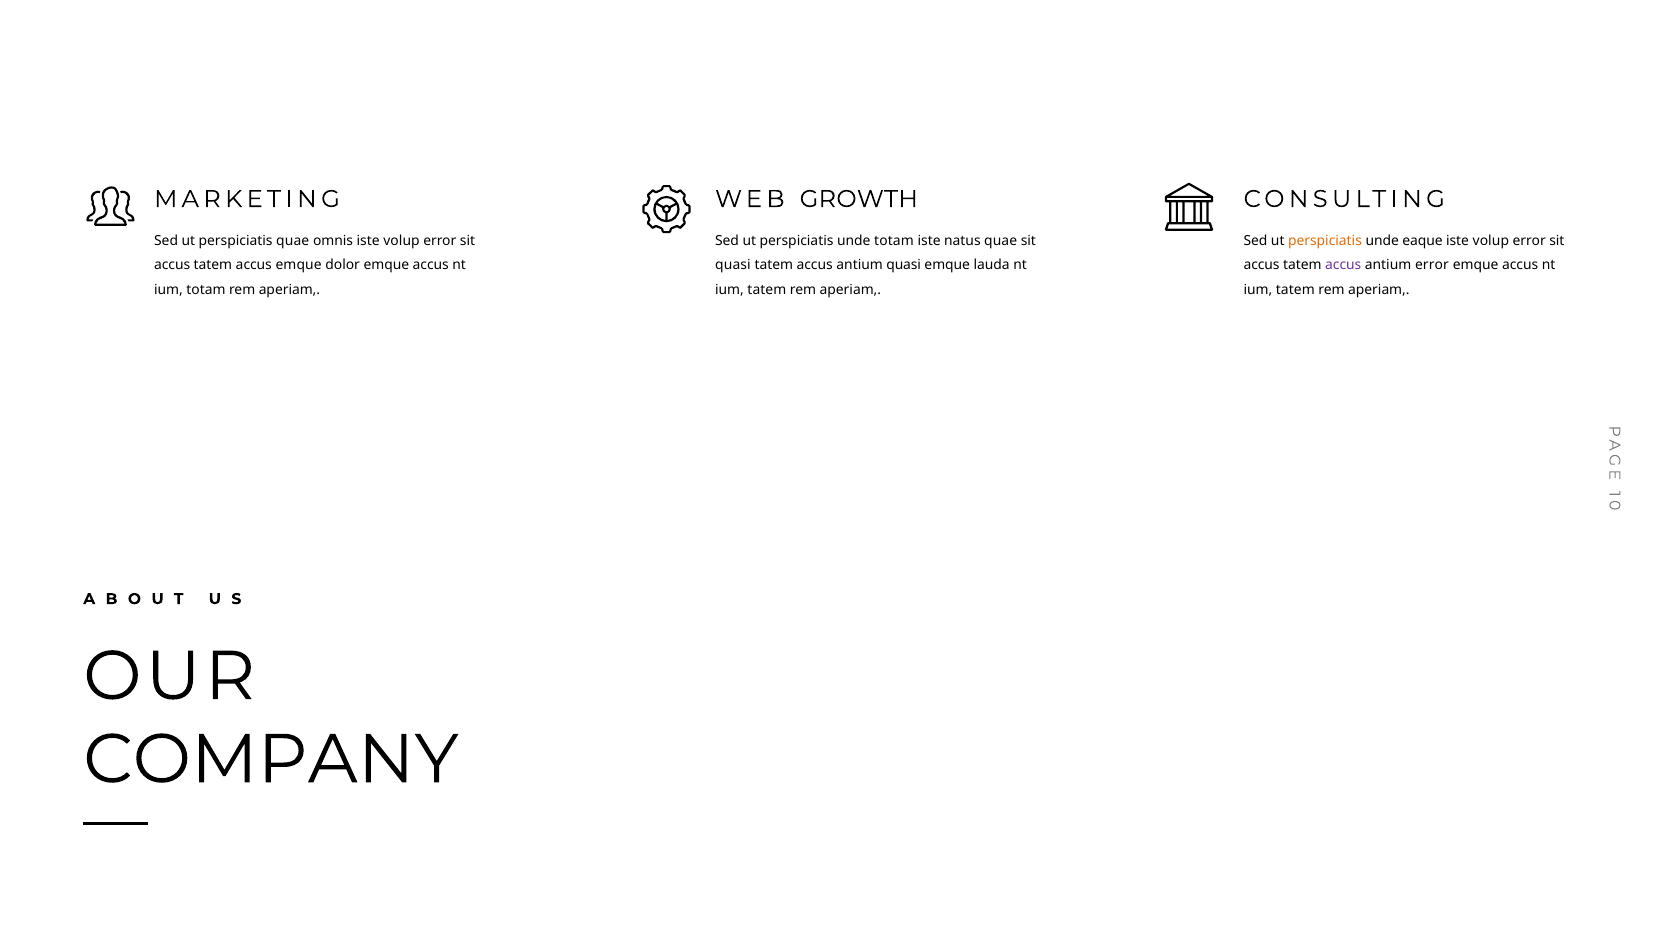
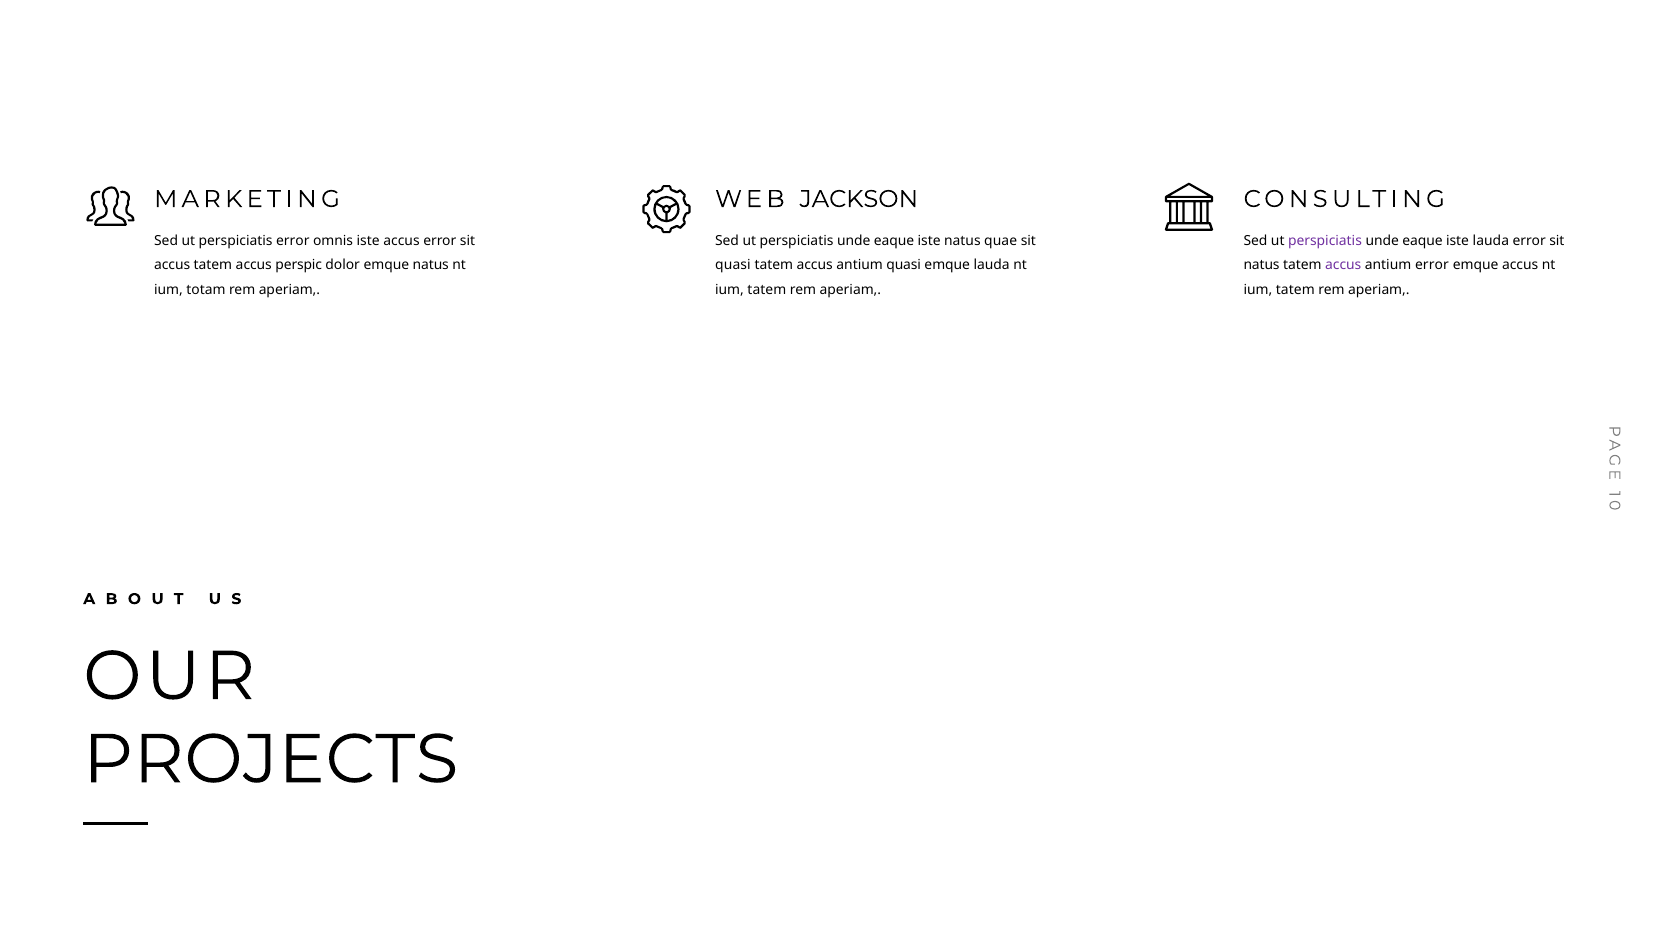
GROWTH: GROWTH -> JACKSON (859, 199)
perspiciatis quae: quae -> error (293, 241)
omnis iste volup: volup -> accus (401, 241)
totam: totam -> eaque (894, 241)
perspiciatis colour: orange -> purple (1325, 241)
volup: volup -> lauda (1491, 241)
accus emque: emque -> perspic (299, 266)
dolor emque accus: accus -> natus (431, 266)
accus: accus -> natus (1262, 266)
COMPANY: COMPANY -> PROJECTS (271, 760)
